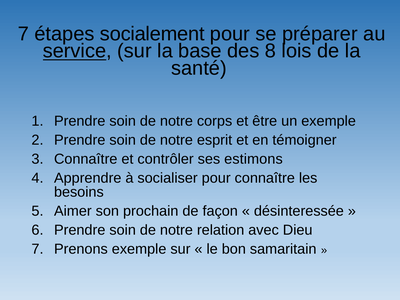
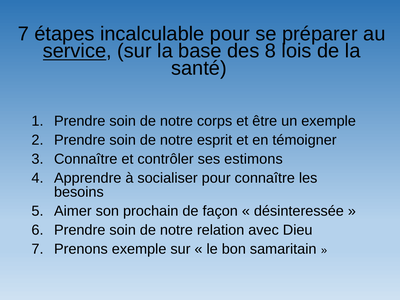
socialement: socialement -> incalculable (152, 34)
